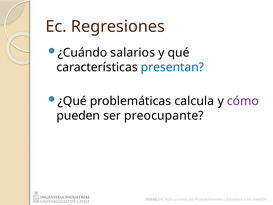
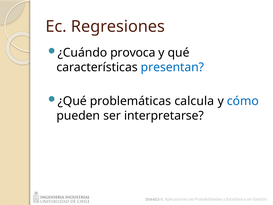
salarios: salarios -> provoca (133, 53)
cómo colour: purple -> blue (243, 101)
preocupante: preocupante -> interpretarse (164, 116)
